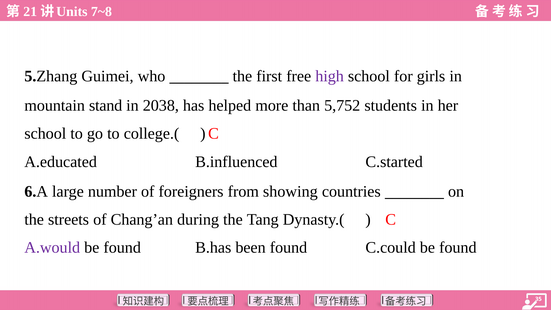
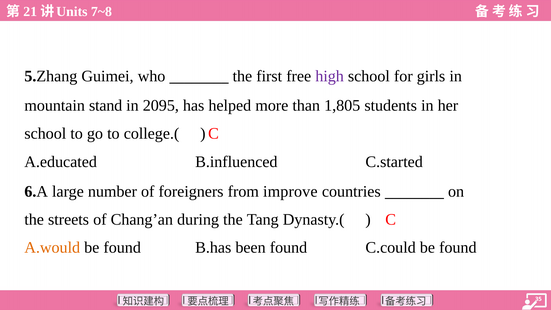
2038: 2038 -> 2095 (161, 105)
5,752: 5,752 -> 1,805 (342, 105)
showing: showing -> improve (290, 191)
A.would colour: purple -> orange (52, 248)
